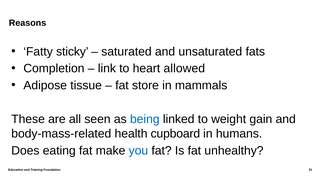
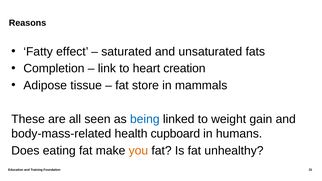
sticky: sticky -> effect (72, 52)
allowed: allowed -> creation (184, 68)
you colour: blue -> orange (138, 151)
